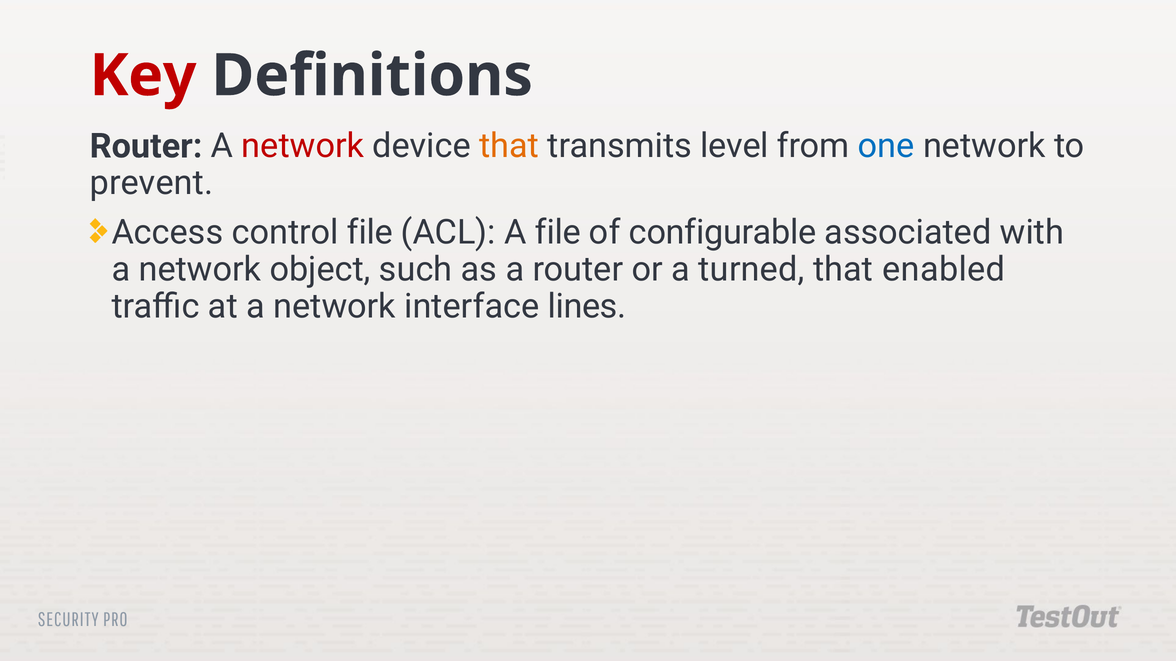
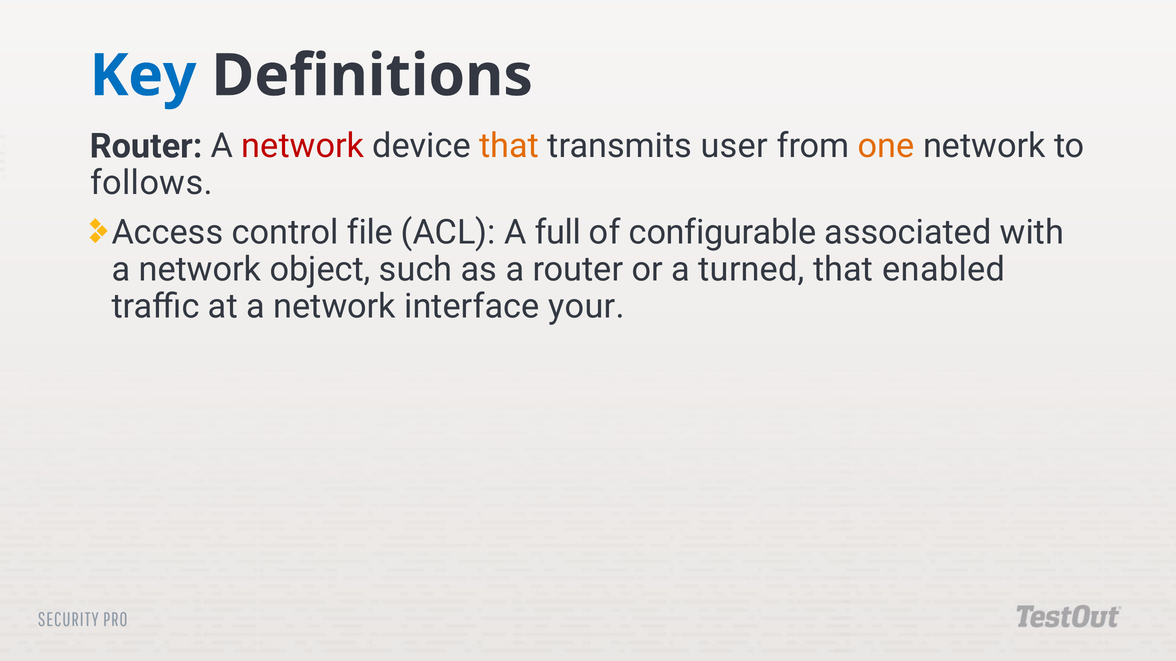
Key colour: red -> blue (143, 76)
level: level -> user (734, 146)
one colour: blue -> orange (886, 146)
prevent: prevent -> follows (151, 183)
A file: file -> full (558, 233)
lines: lines -> your (587, 307)
